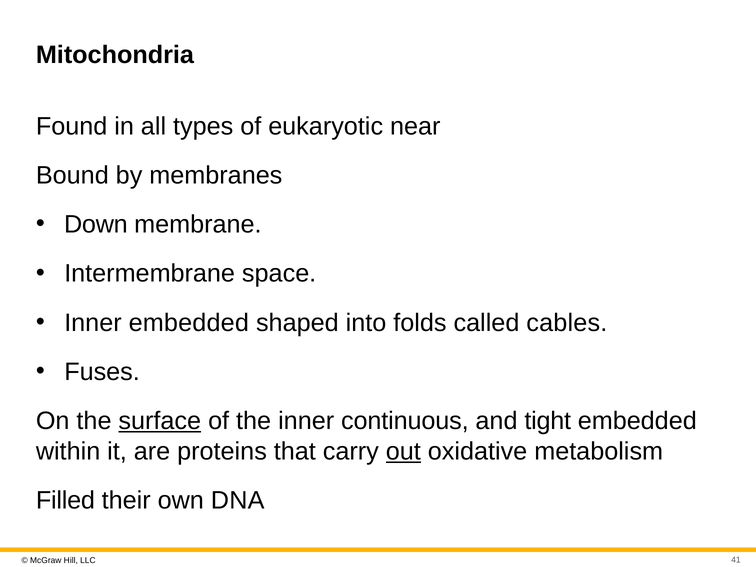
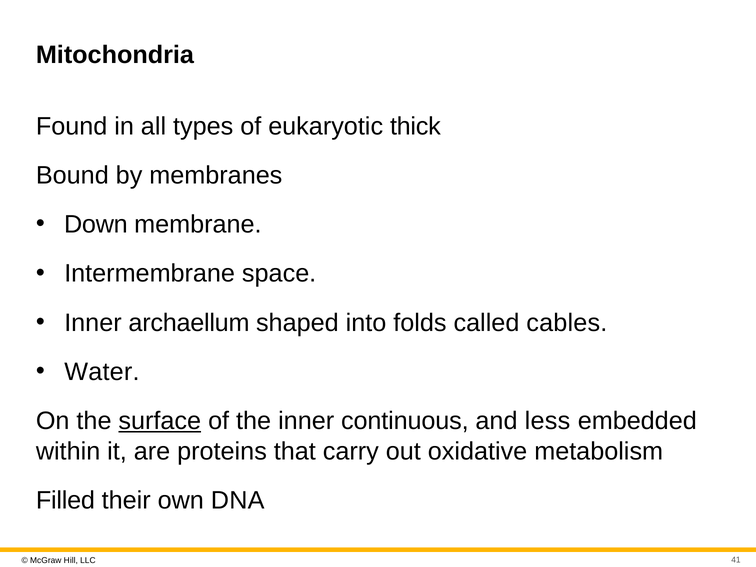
near: near -> thick (415, 126)
Inner embedded: embedded -> archaellum (189, 323)
Fuses: Fuses -> Water (102, 372)
tight: tight -> less (548, 421)
out underline: present -> none (403, 451)
